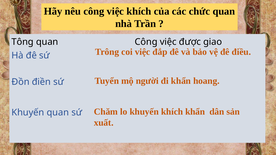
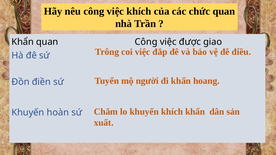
Tông: Tông -> Khẩn (23, 42)
Khuyến quan: quan -> hoàn (58, 113)
